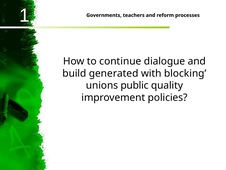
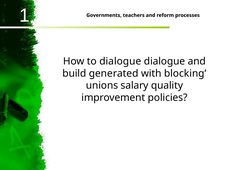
to continue: continue -> dialogue (120, 61)
public: public -> salary (135, 85)
